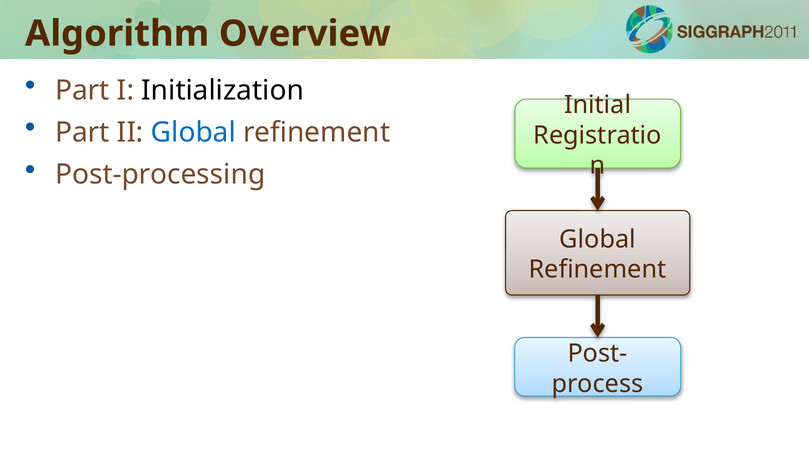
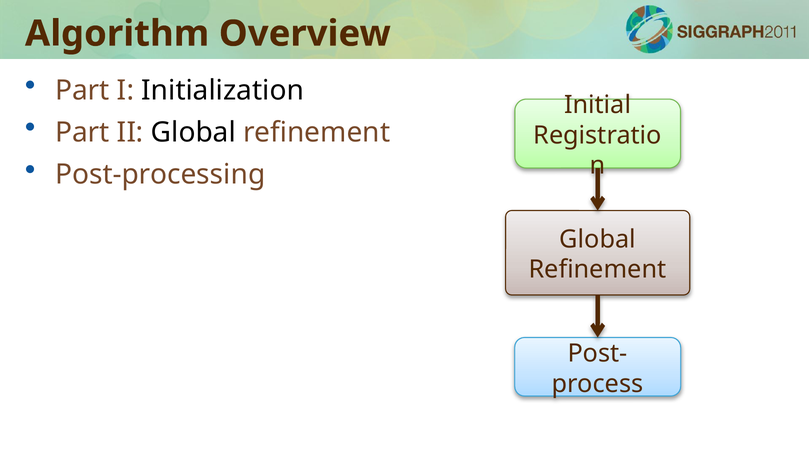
Global colour: blue -> black (193, 132)
